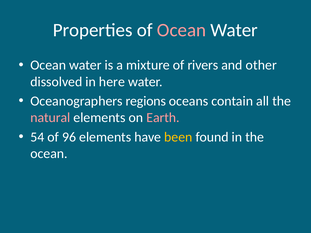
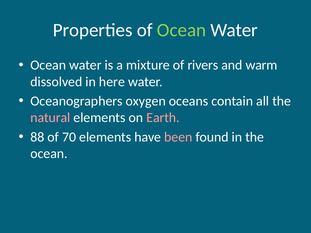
Ocean colour: pink -> light green (182, 30)
other: other -> warm (261, 65)
regions: regions -> oxygen (146, 101)
54: 54 -> 88 (37, 137)
96: 96 -> 70 (69, 137)
been colour: yellow -> pink (178, 137)
